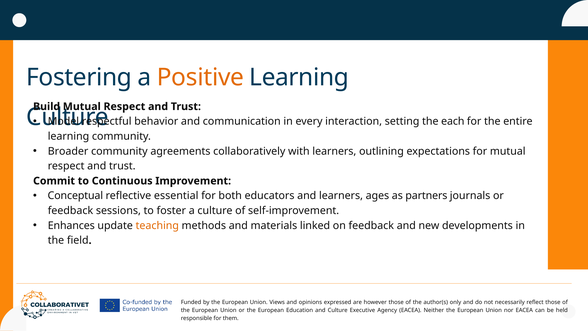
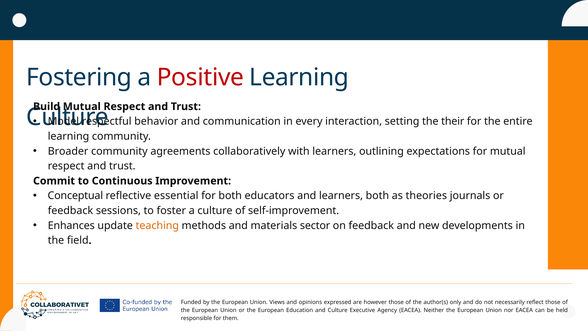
Positive colour: orange -> red (200, 77)
each: each -> their (453, 121)
learners ages: ages -> both (377, 196)
partners: partners -> theories (426, 196)
linked: linked -> sector (315, 225)
